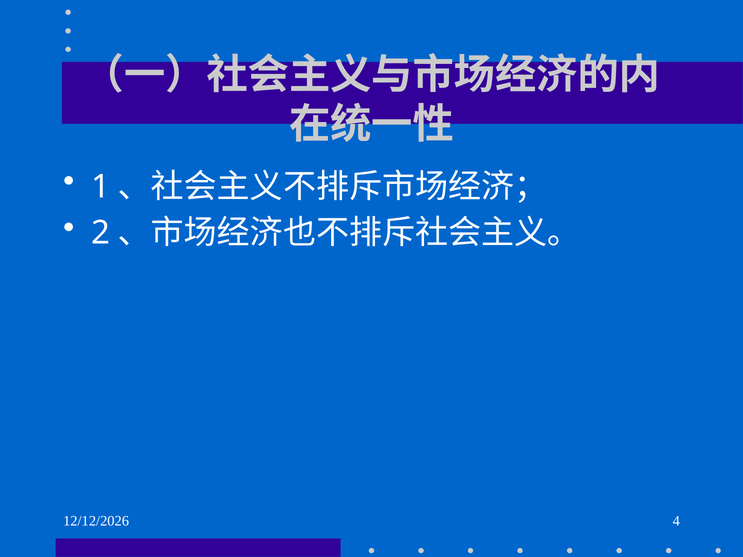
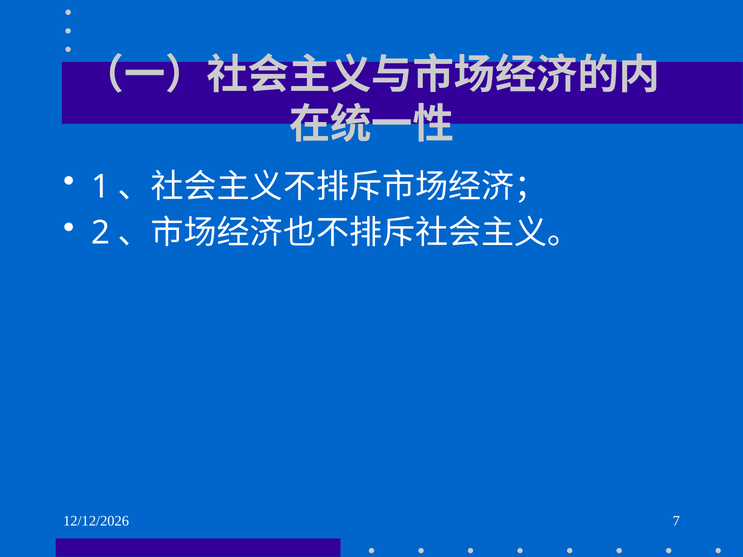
4: 4 -> 7 (676, 521)
